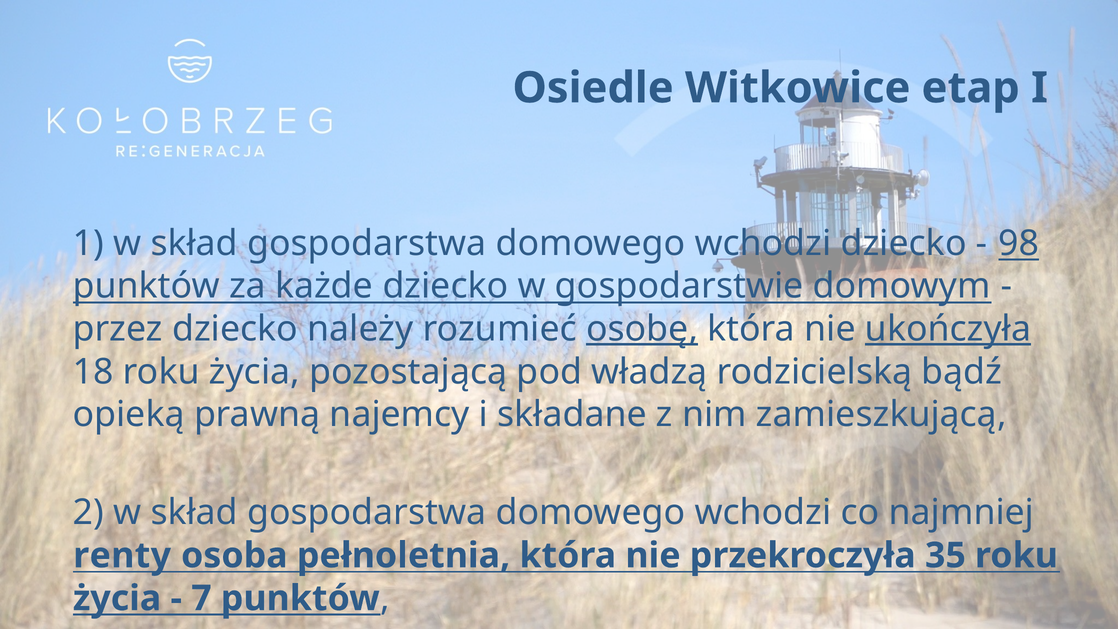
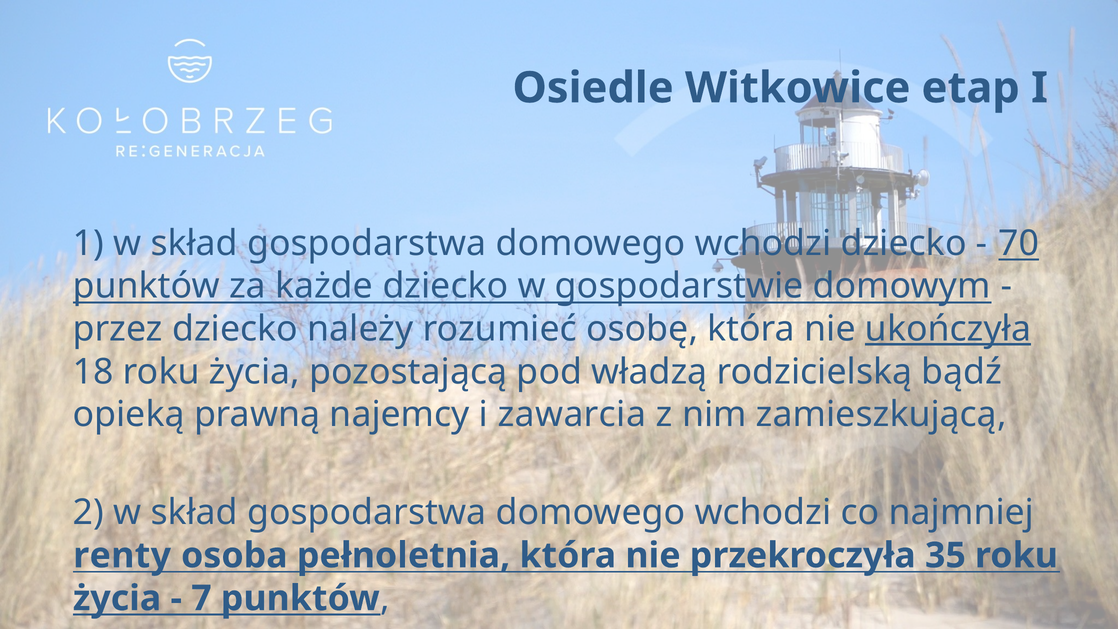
98: 98 -> 70 (1019, 243)
osobę underline: present -> none (642, 329)
składane: składane -> zawarcia (572, 415)
